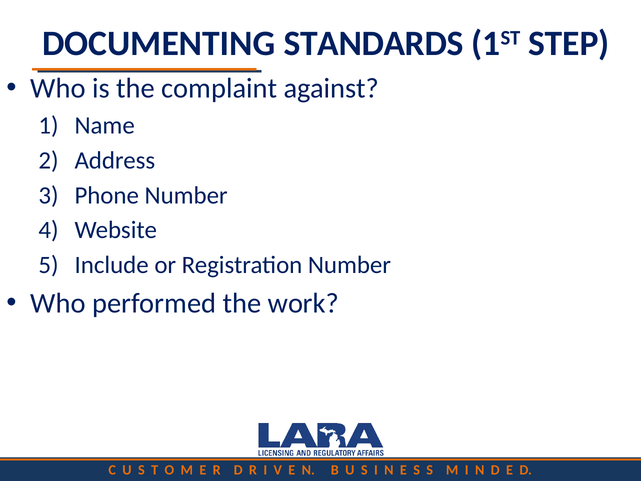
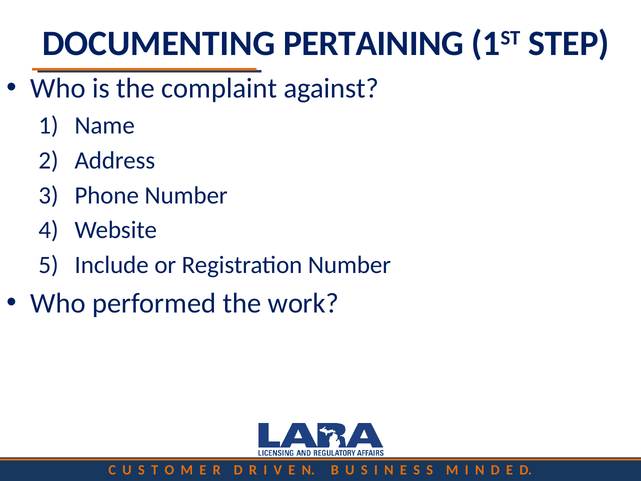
STANDARDS: STANDARDS -> PERTAINING (374, 44)
